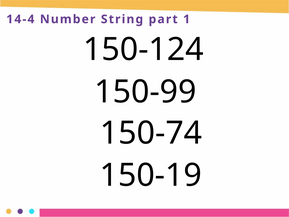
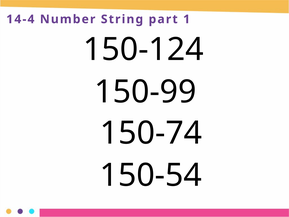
150-19: 150-19 -> 150-54 (151, 175)
